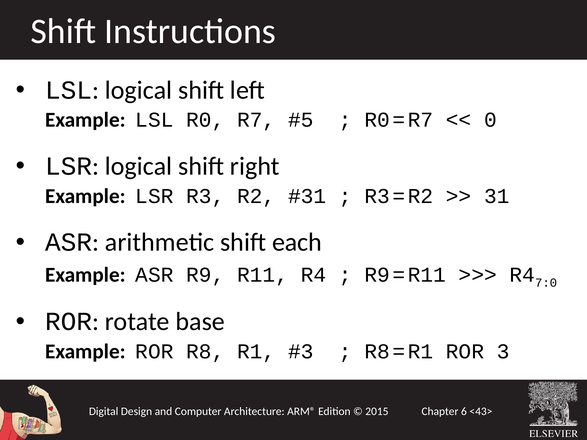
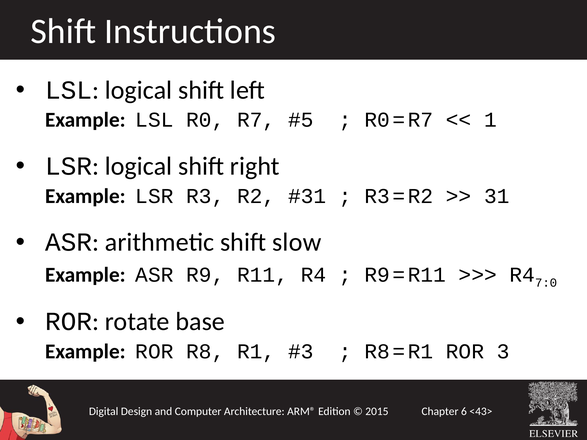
0: 0 -> 1 (490, 120)
each: each -> slow (297, 243)
